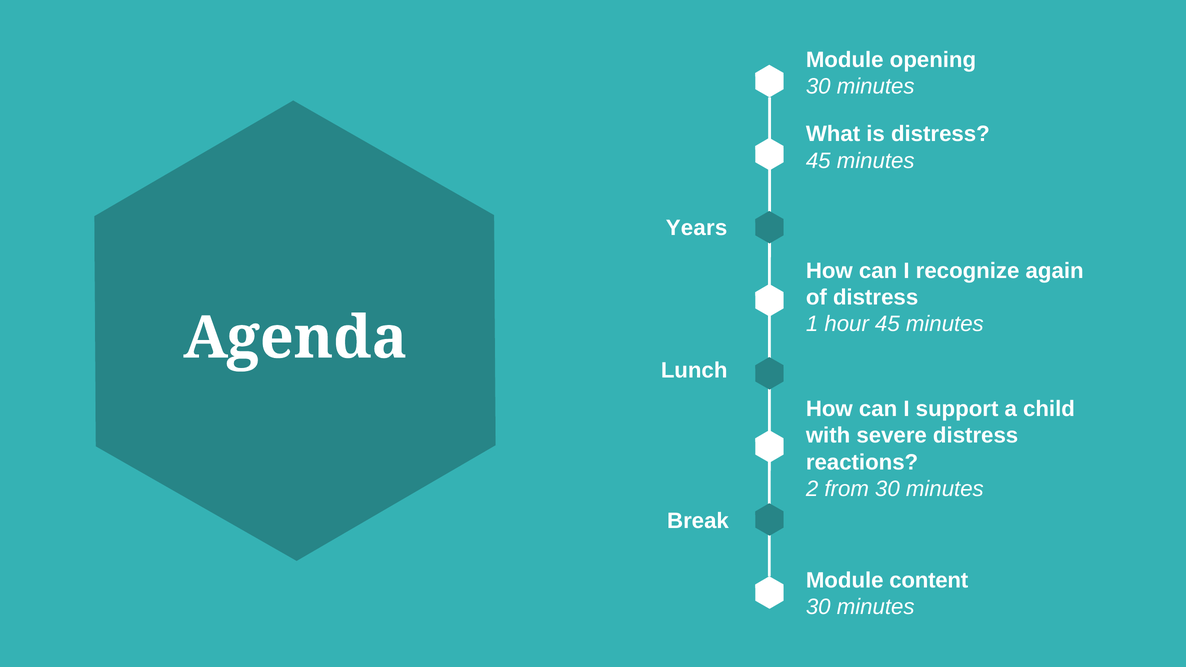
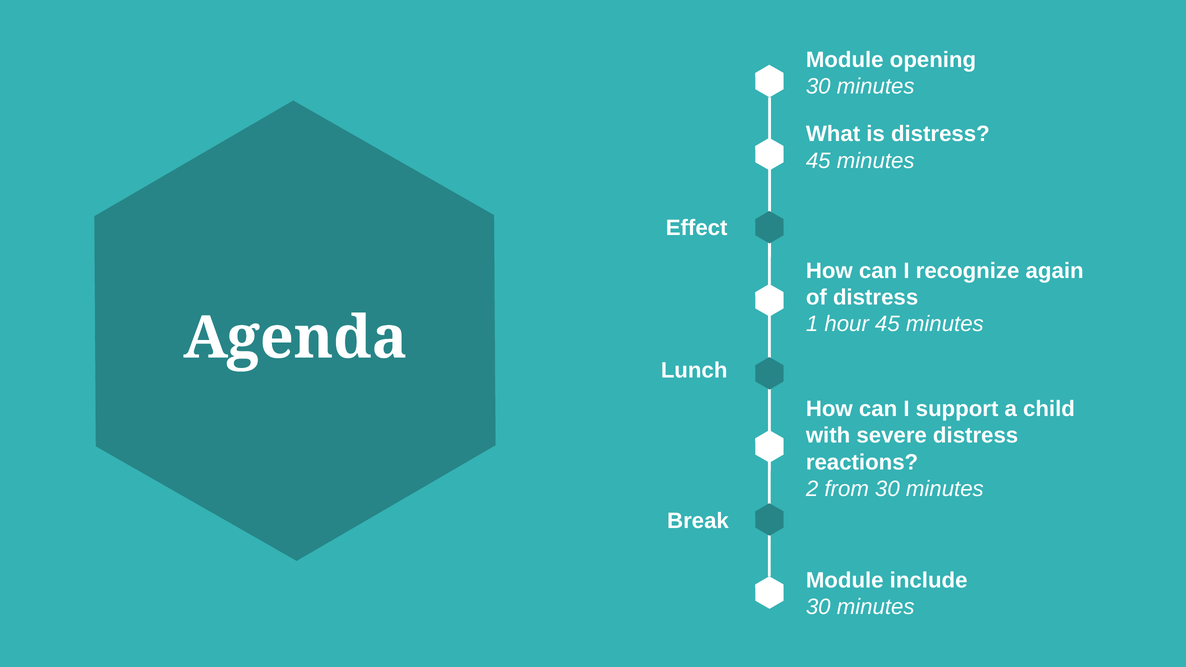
Years: Years -> Effect (697, 228)
content: content -> include (929, 581)
